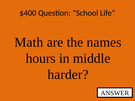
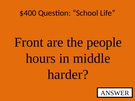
Math: Math -> Front (29, 42)
names: names -> people (104, 42)
